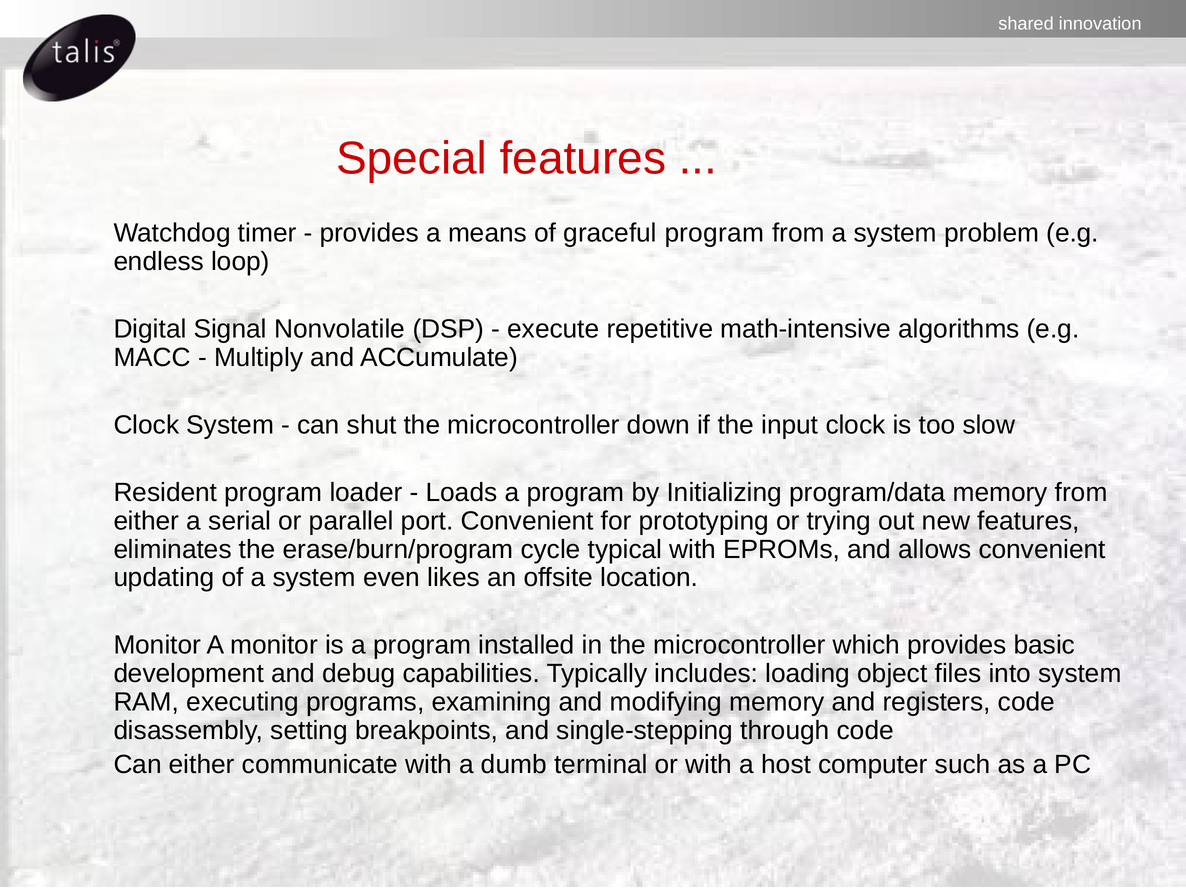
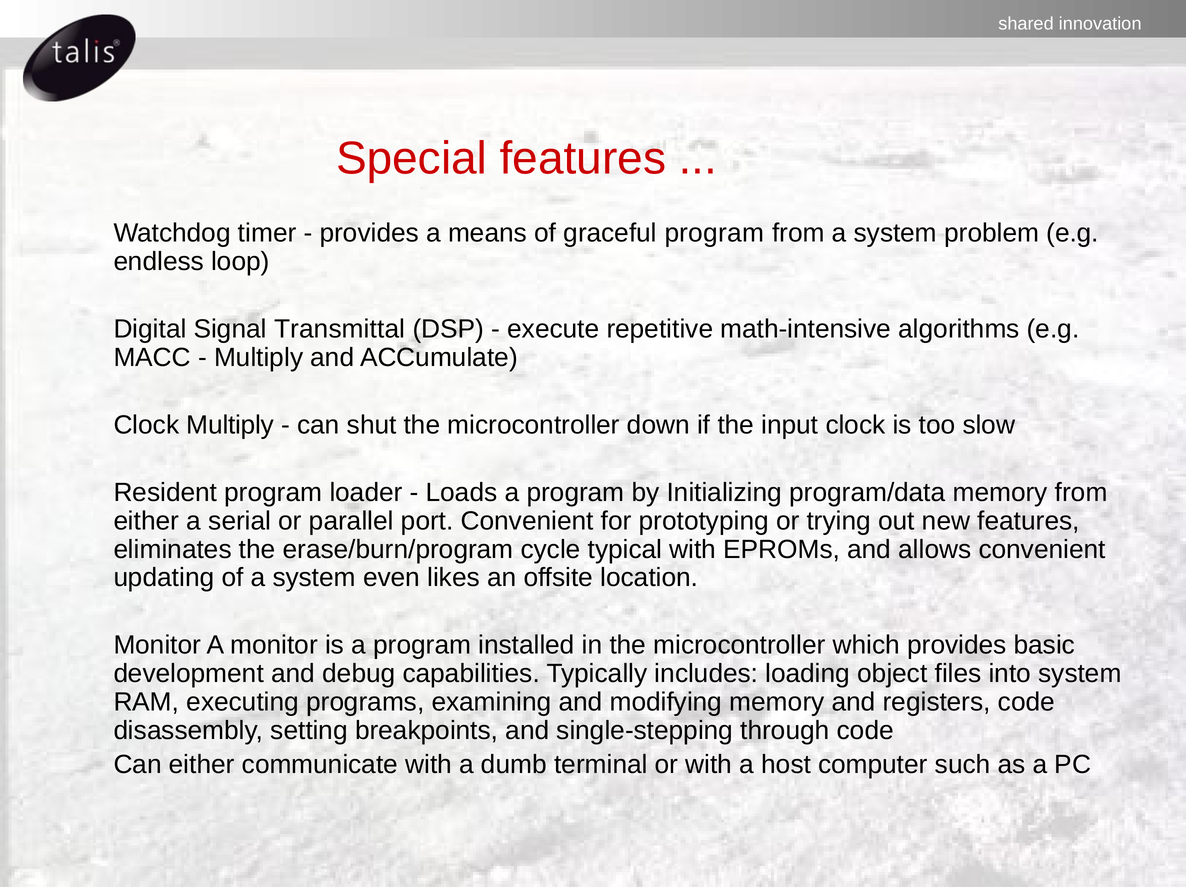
Nonvolatile: Nonvolatile -> Transmittal (340, 329)
Clock System: System -> Multiply (230, 425)
